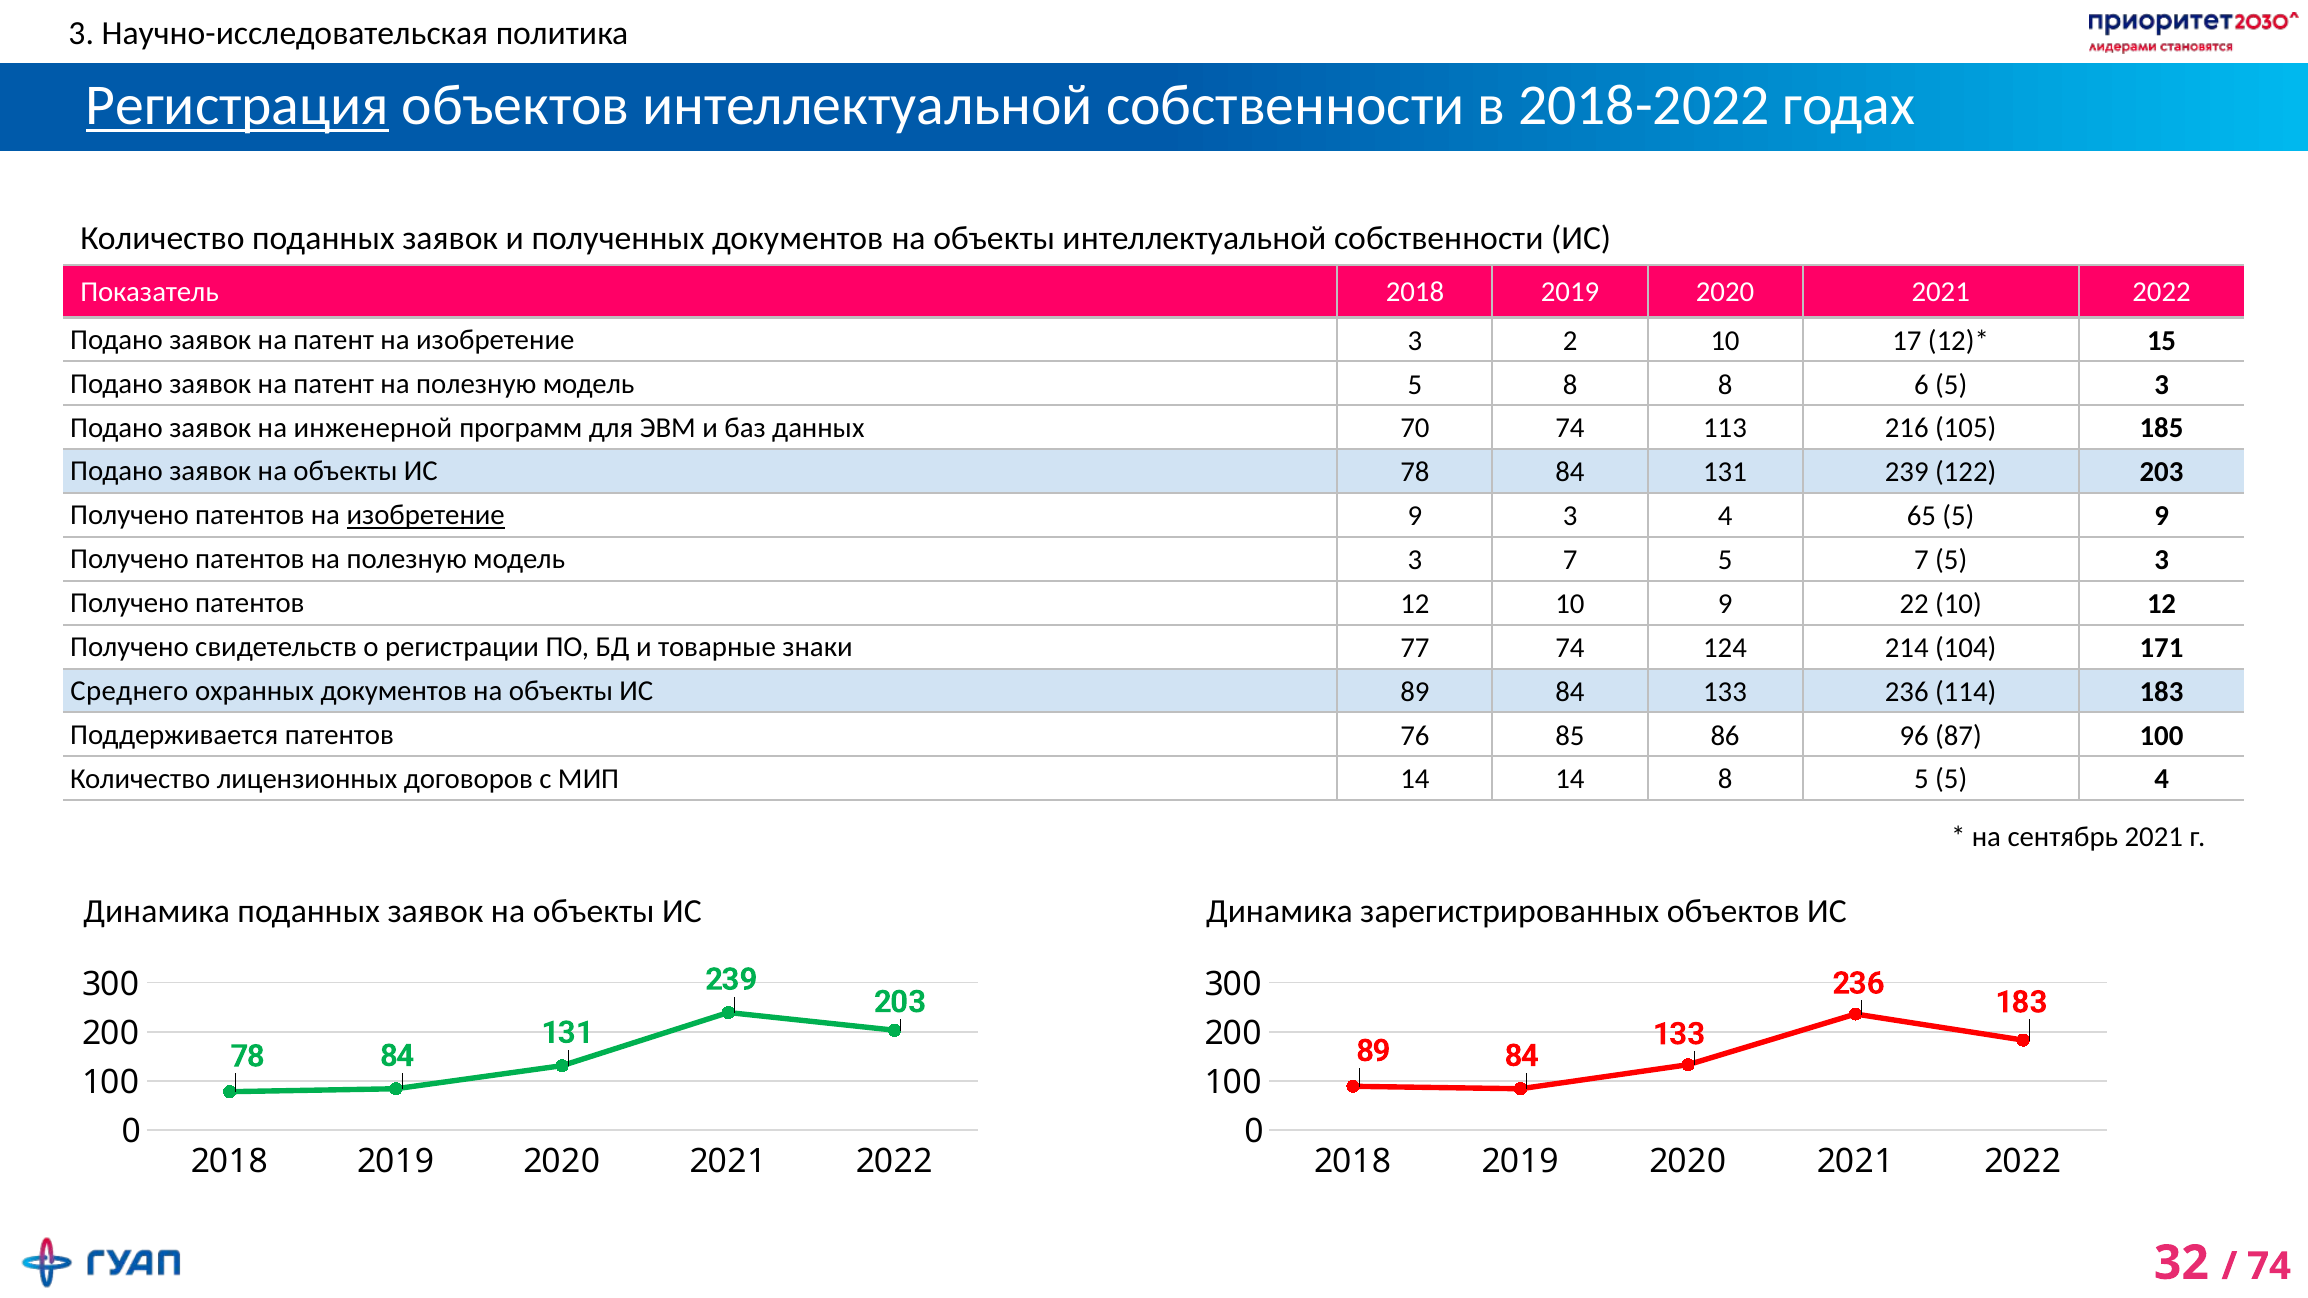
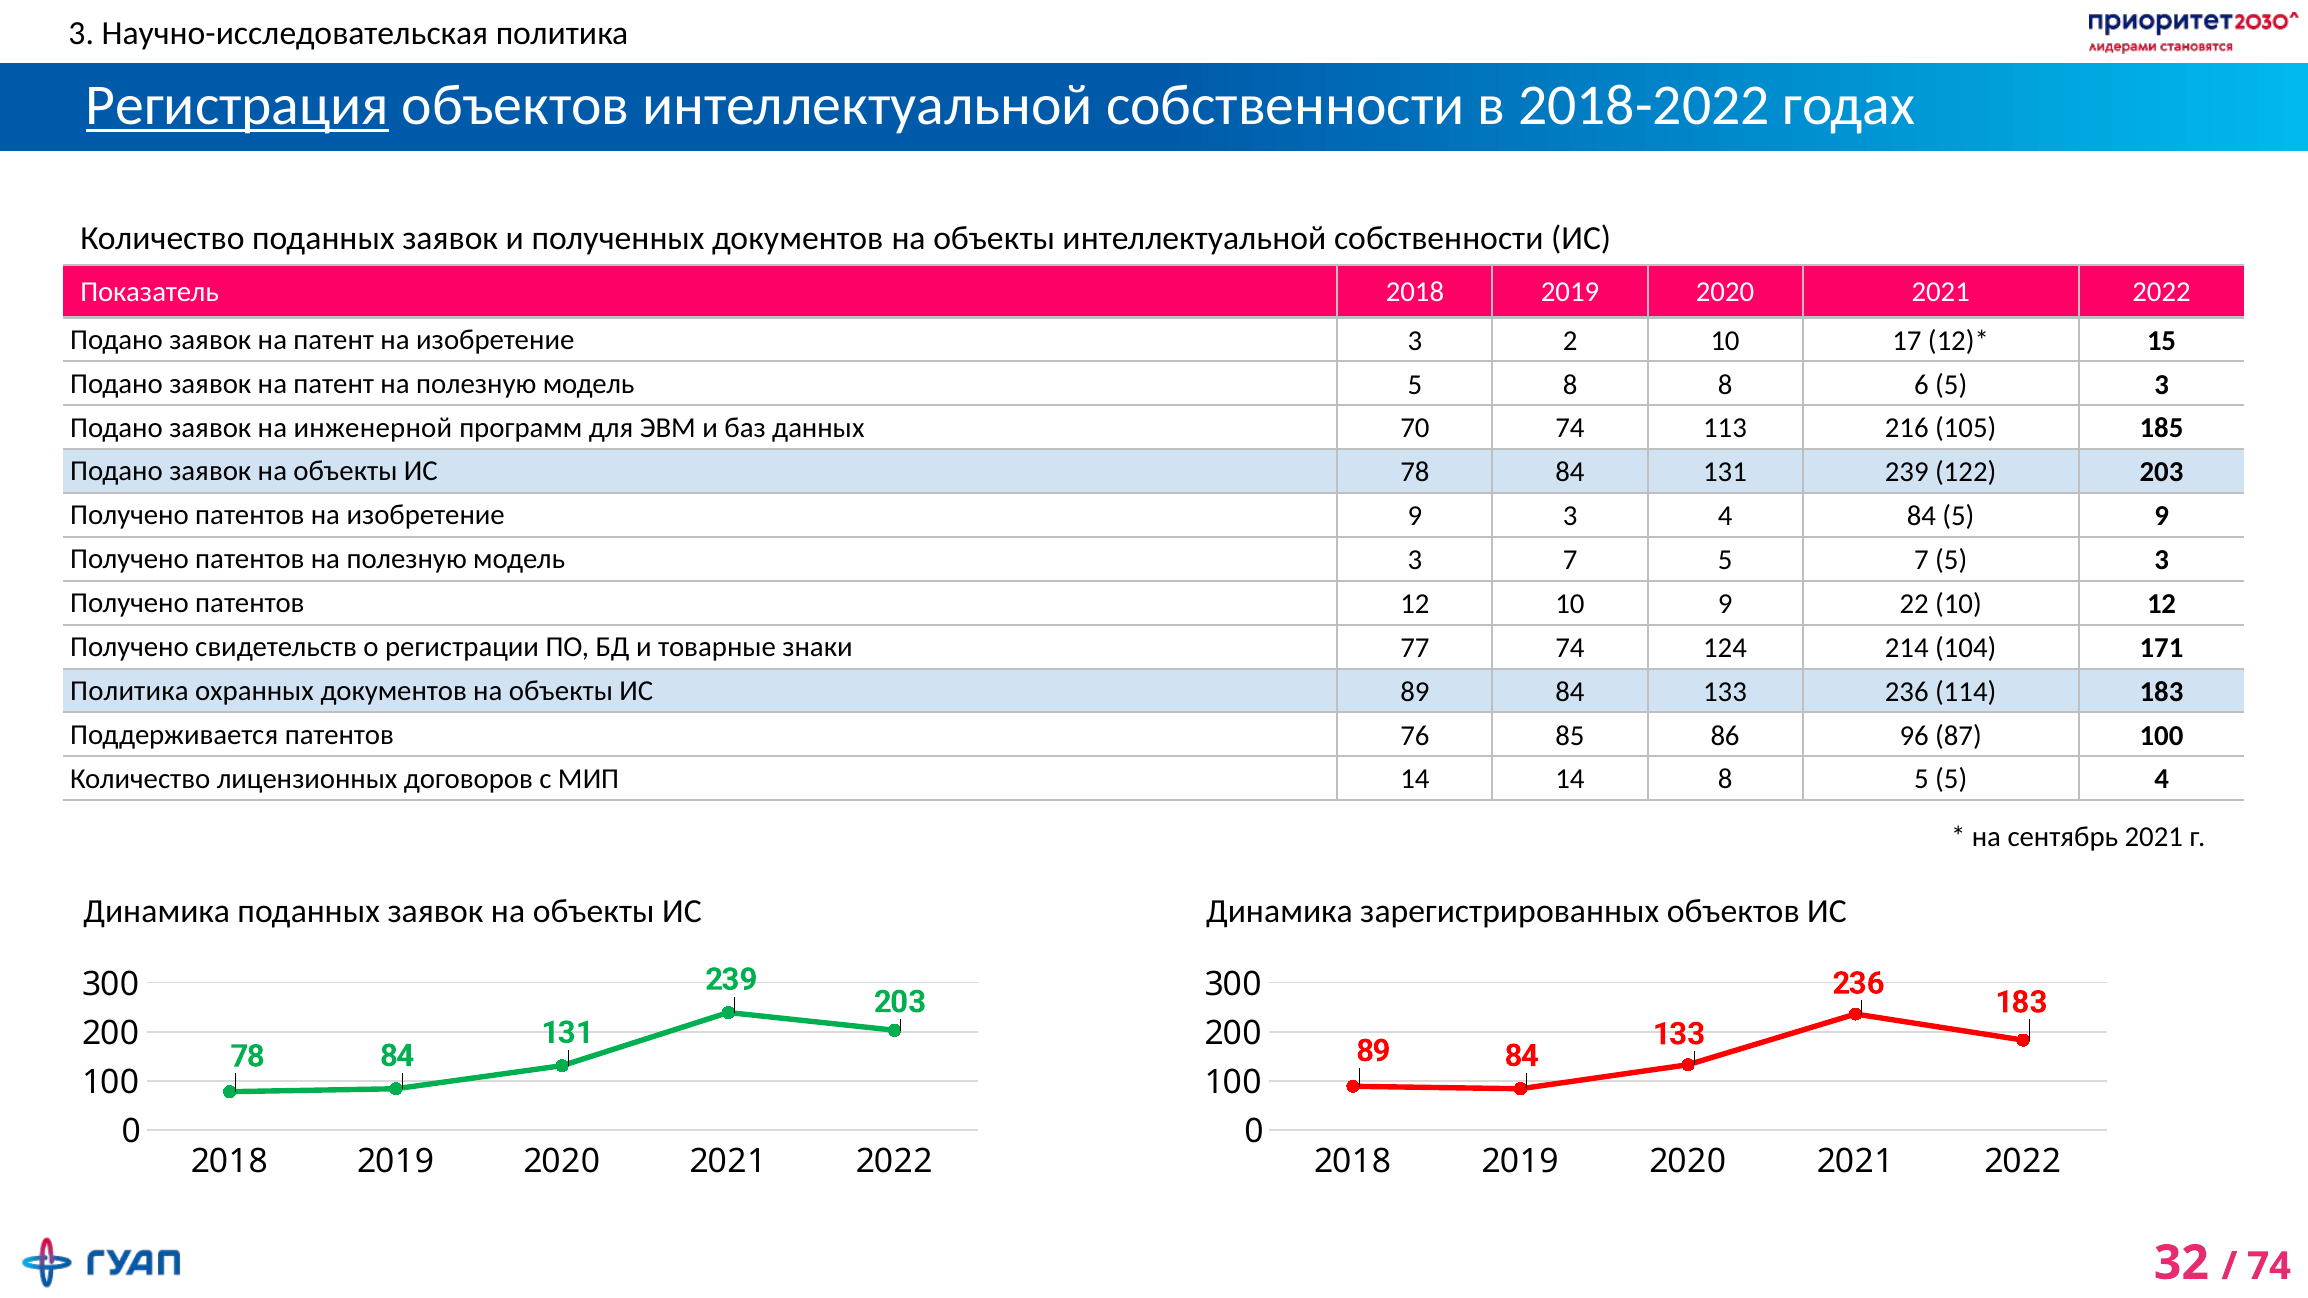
изобретение underline: present -> none (426, 515)
4 65: 65 -> 84 (1921, 516)
Среднего: Среднего -> Политика (129, 691)
